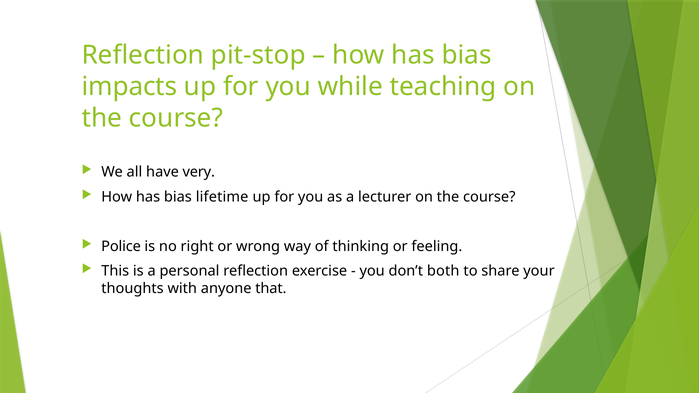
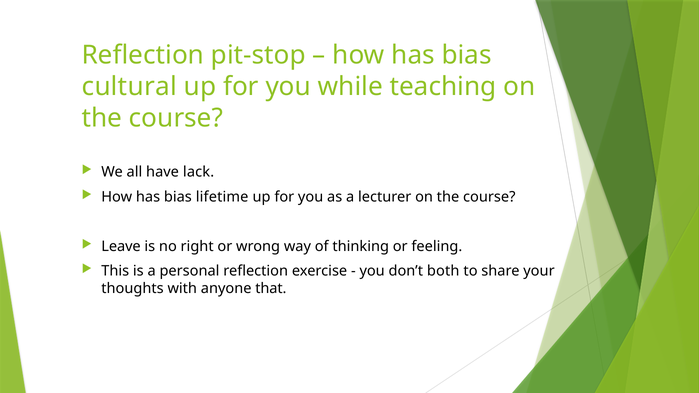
impacts: impacts -> cultural (129, 87)
very: very -> lack (199, 172)
Police: Police -> Leave (121, 246)
